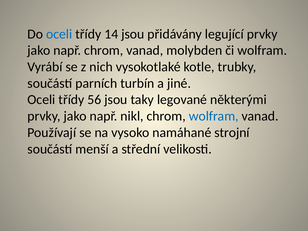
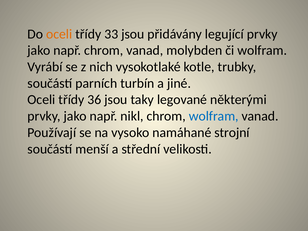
oceli colour: blue -> orange (59, 34)
14: 14 -> 33 (111, 34)
56: 56 -> 36 (94, 100)
